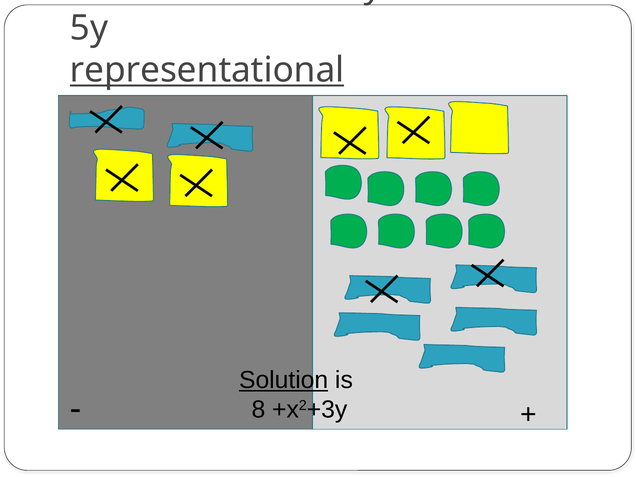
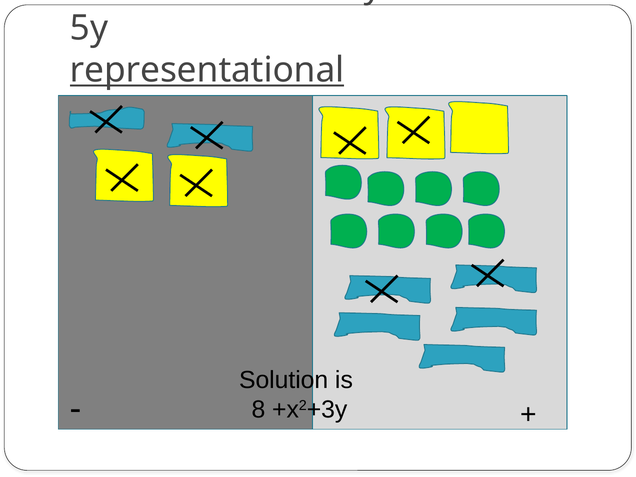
Solution underline: present -> none (284, 380)
